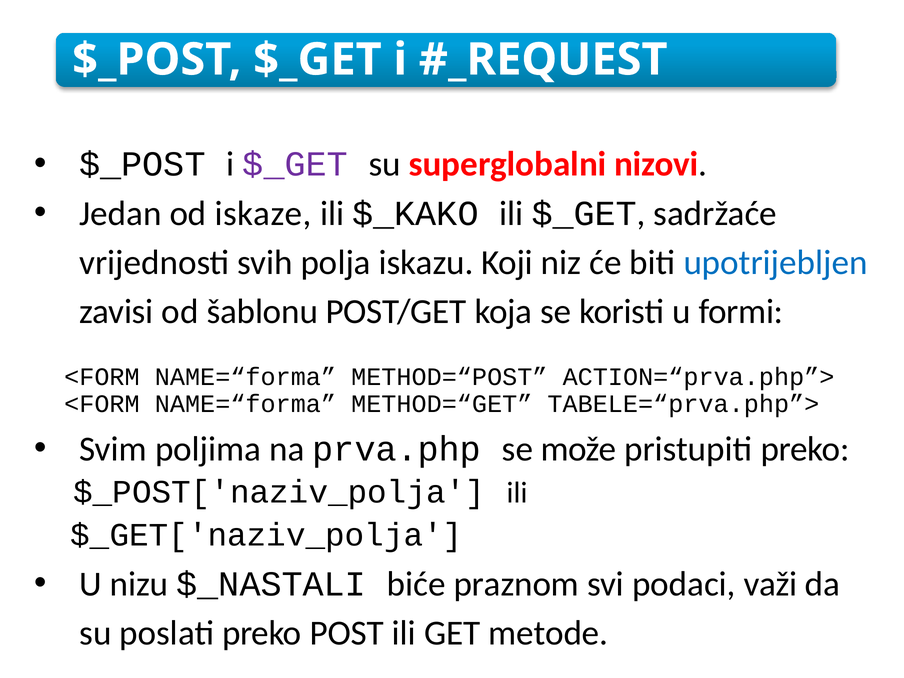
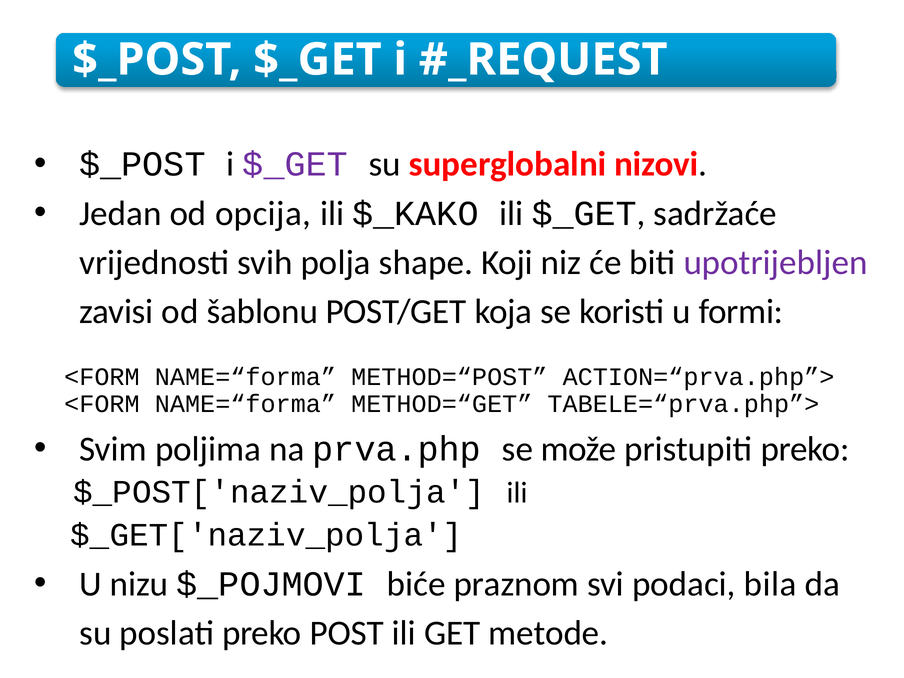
iskaze: iskaze -> opcija (263, 214)
iskazu: iskazu -> shape (426, 263)
upotrijebljen colour: blue -> purple (776, 263)
$_NASTALI: $_NASTALI -> $_POJMOVI (271, 584)
važi: važi -> bila (770, 584)
